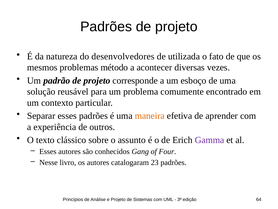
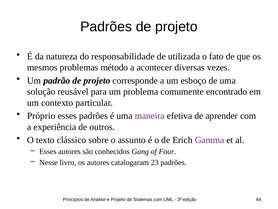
desenvolvedores: desenvolvedores -> responsabilidade (123, 56)
Separar: Separar -> Próprio (41, 116)
maneira colour: orange -> purple (150, 116)
